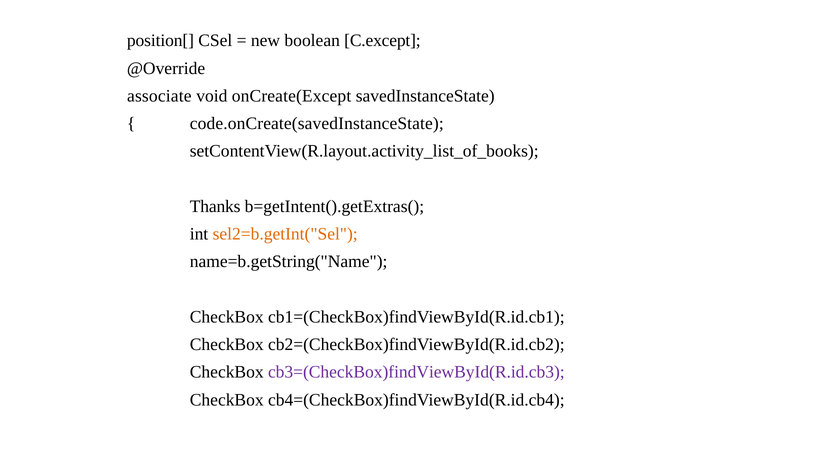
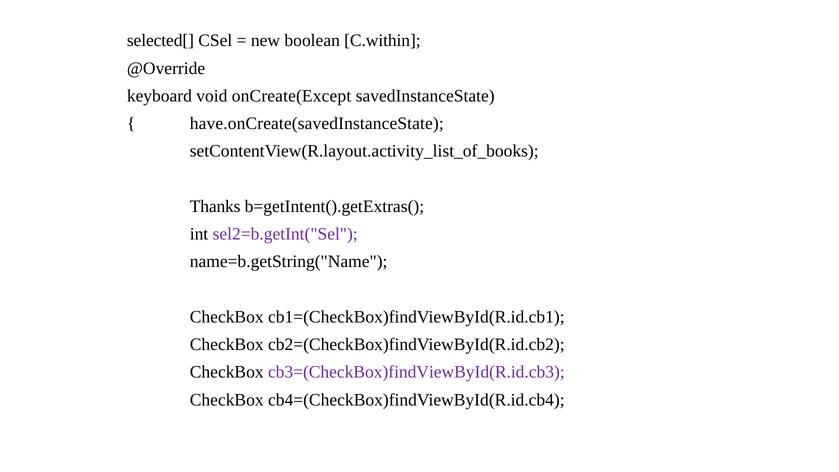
position[: position[ -> selected[ (160, 41)
C.except: C.except -> C.within (382, 41)
associate: associate -> keyboard (159, 96)
code.onCreate(savedInstanceState: code.onCreate(savedInstanceState -> have.onCreate(savedInstanceState (317, 124)
sel2=b.getInt("Sel colour: orange -> purple (285, 234)
